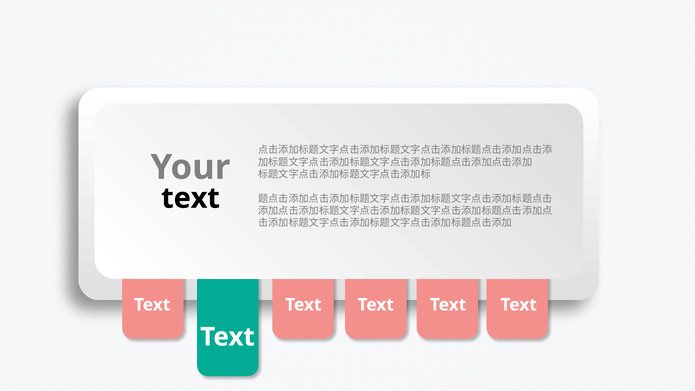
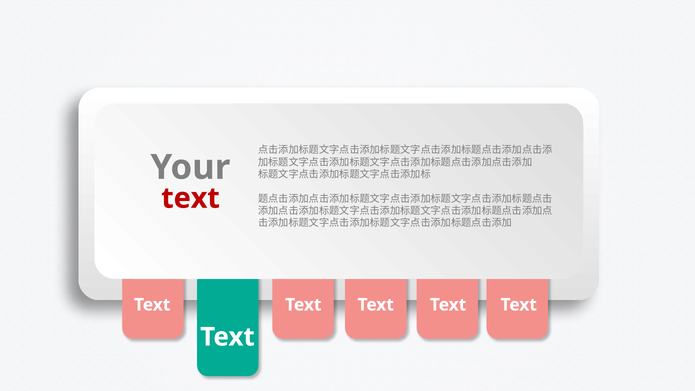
text colour: black -> red (191, 198)
